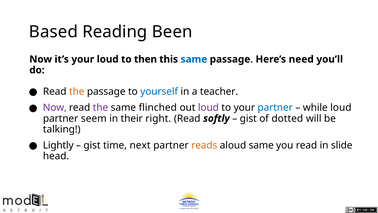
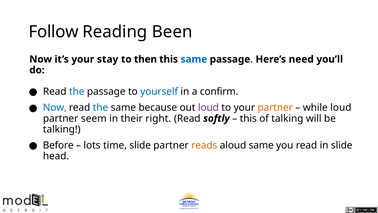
Based: Based -> Follow (54, 32)
your loud: loud -> stay (108, 59)
the colour: orange -> blue (77, 91)
teacher: teacher -> confirm (219, 91)
Now colour: purple -> blue (55, 108)
the colour: purple -> blue (100, 108)
flinched: flinched -> because (158, 108)
partner colour: blue -> orange (275, 108)
gist: gist -> this (248, 118)
of dotted: dotted -> talking (287, 118)
Lightly: Lightly -> Before (58, 145)
gist: gist -> lots (92, 145)
time next: next -> slide (140, 145)
